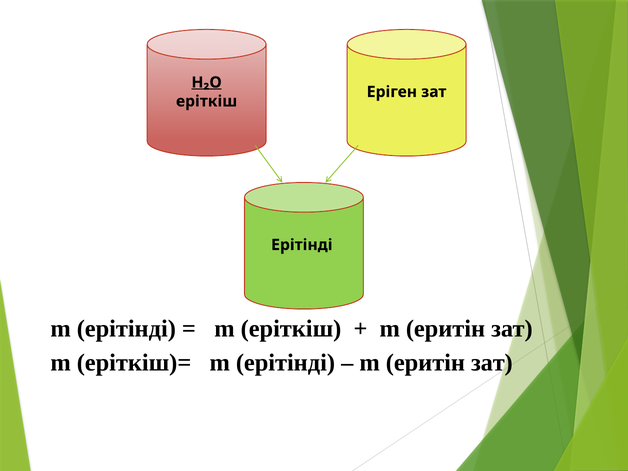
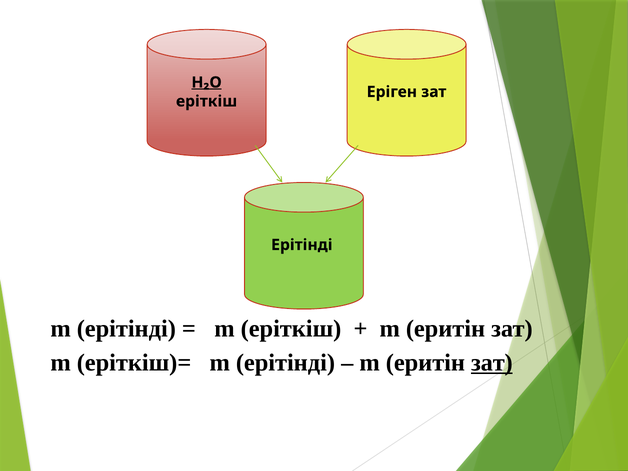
зат underline: none -> present (492, 363)
